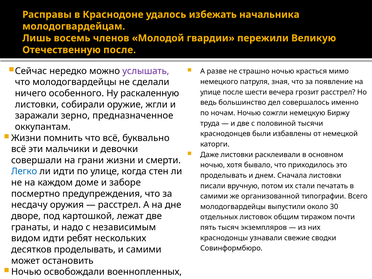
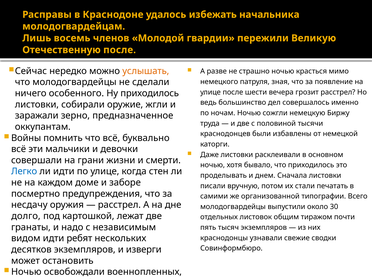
услышать colour: purple -> orange (146, 71)
Ну раскаленную: раскаленную -> приходилось (150, 93)
Жизни: Жизни -> Войны (26, 138)
дворе: дворе -> долго (26, 216)
десятков проделывать: проделывать -> экземпляров (85, 250)
и самими: самими -> изверги (144, 250)
